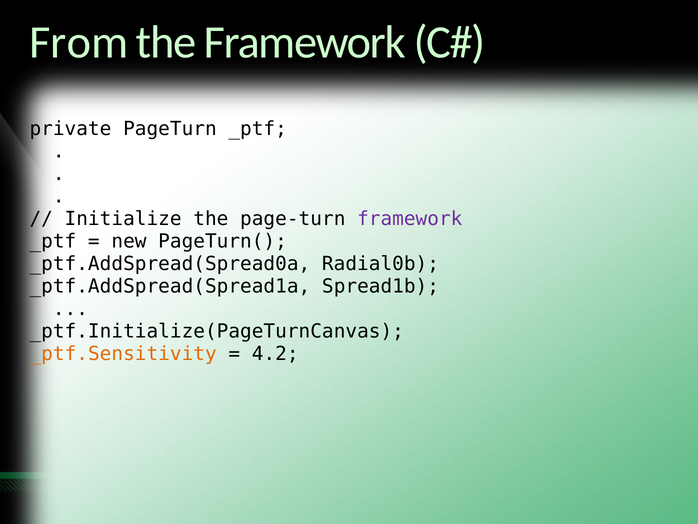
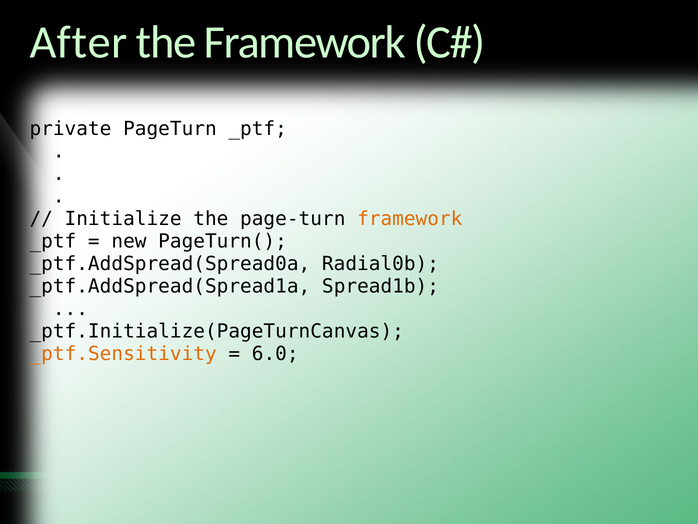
From: From -> After (78, 42)
framework colour: purple -> orange (410, 219)
4.2: 4.2 -> 6.0 (275, 354)
